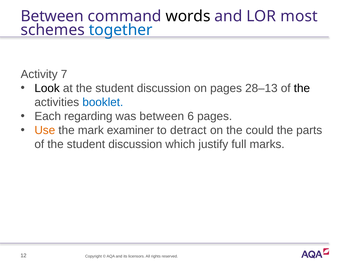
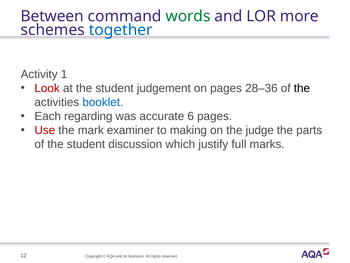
words colour: black -> green (188, 16)
most: most -> more (299, 16)
7: 7 -> 1 (64, 74)
Look colour: black -> red (47, 88)
at the student discussion: discussion -> judgement (164, 88)
28–13: 28–13 -> 28–36 (261, 88)
was between: between -> accurate (162, 116)
Use colour: orange -> red (45, 130)
detract: detract -> making (188, 130)
could: could -> judge (260, 130)
